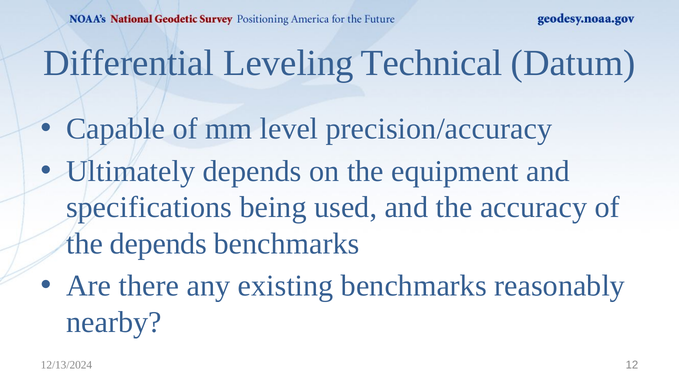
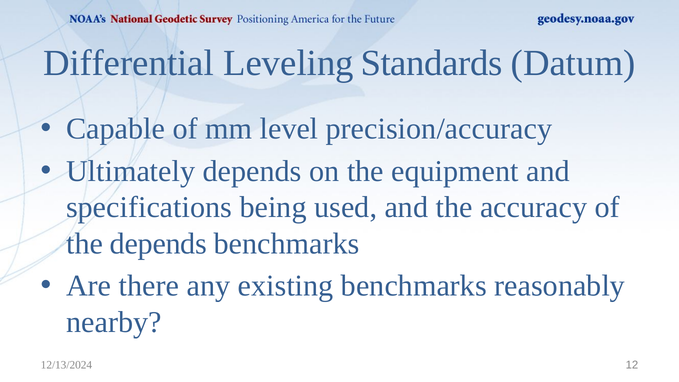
Technical: Technical -> Standards (432, 63)
